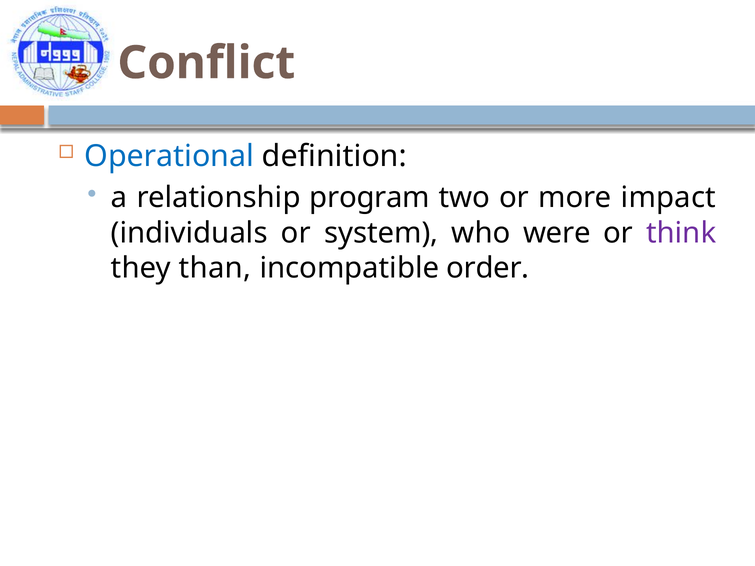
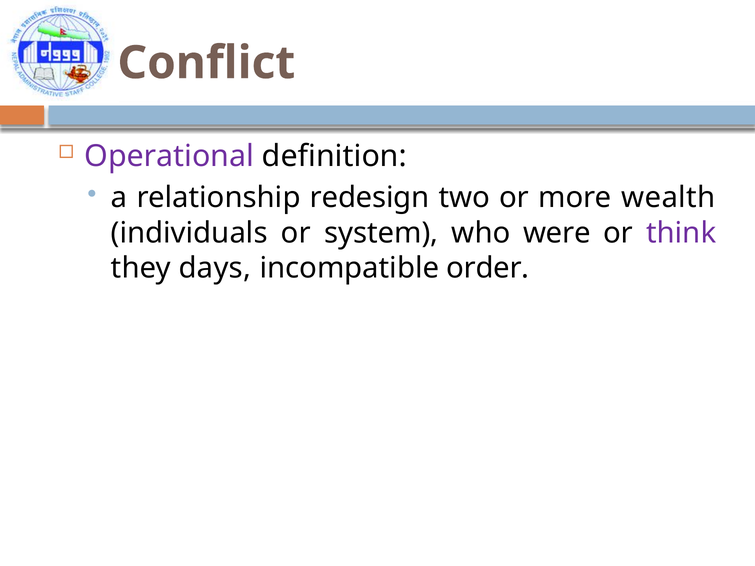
Operational colour: blue -> purple (169, 156)
program: program -> redesign (370, 198)
impact: impact -> wealth (668, 198)
than: than -> days (215, 268)
